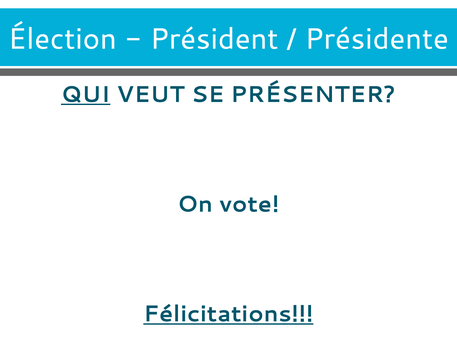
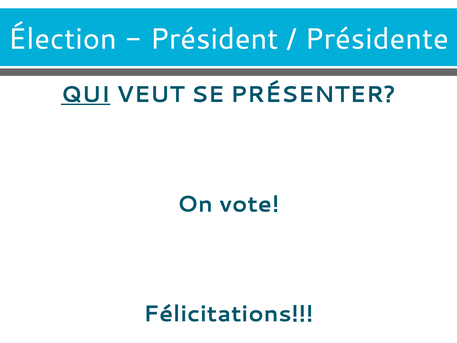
Félicitations underline: present -> none (228, 314)
